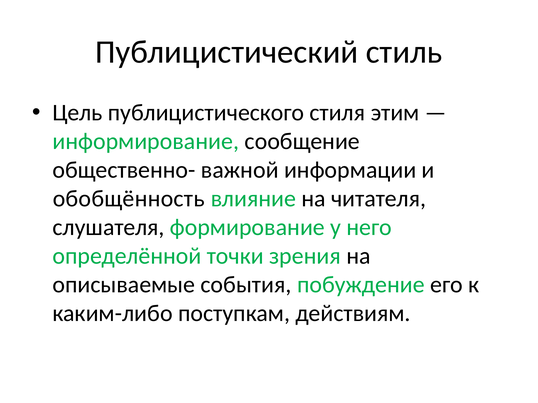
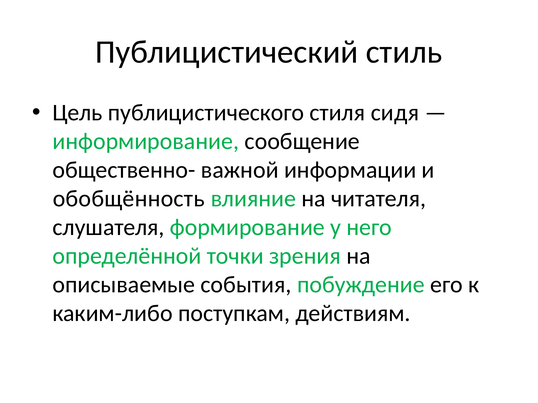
этим: этим -> сидя (395, 113)
